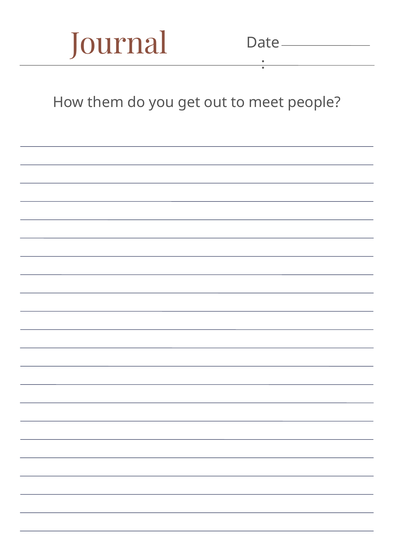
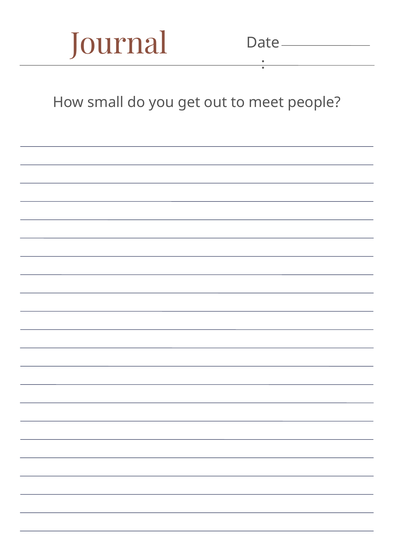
them: them -> small (106, 102)
